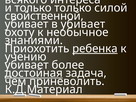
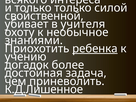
в убивает: убивает -> учителя (83, 24)
убивает: убивает -> догадок (27, 65)
достойная underline: present -> none (34, 73)
К.Д.Материал: К.Д.Материал -> К.Д.Лишенное (44, 89)
